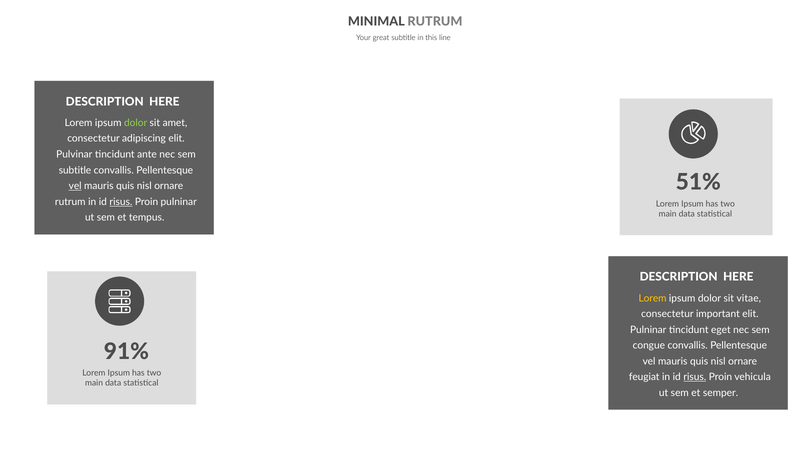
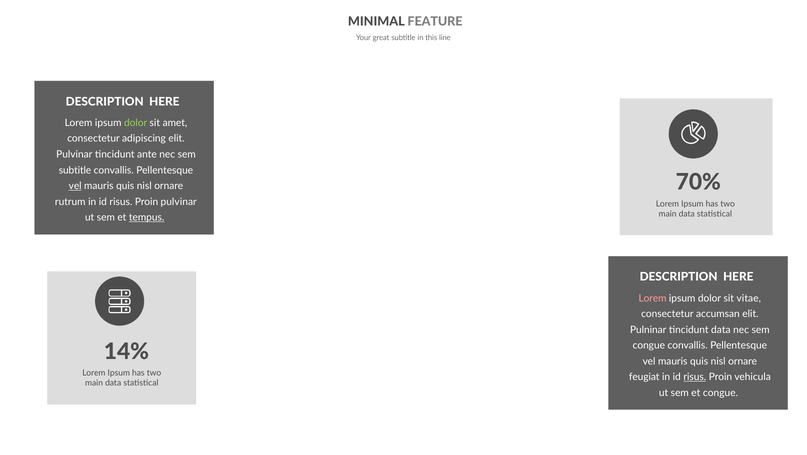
MINIMAL RUTRUM: RUTRUM -> FEATURE (435, 22)
51%: 51% -> 70% (698, 182)
risus underline: present -> none (121, 202)
Proin pulninar: pulninar -> pulvinar (179, 202)
tempus underline: none -> present (147, 218)
Lorem colour: yellow -> pink (653, 298)
important: important -> accumsan (718, 314)
tincidunt eget: eget -> data (721, 330)
91%: 91% -> 14% (126, 352)
et semper: semper -> congue (721, 393)
